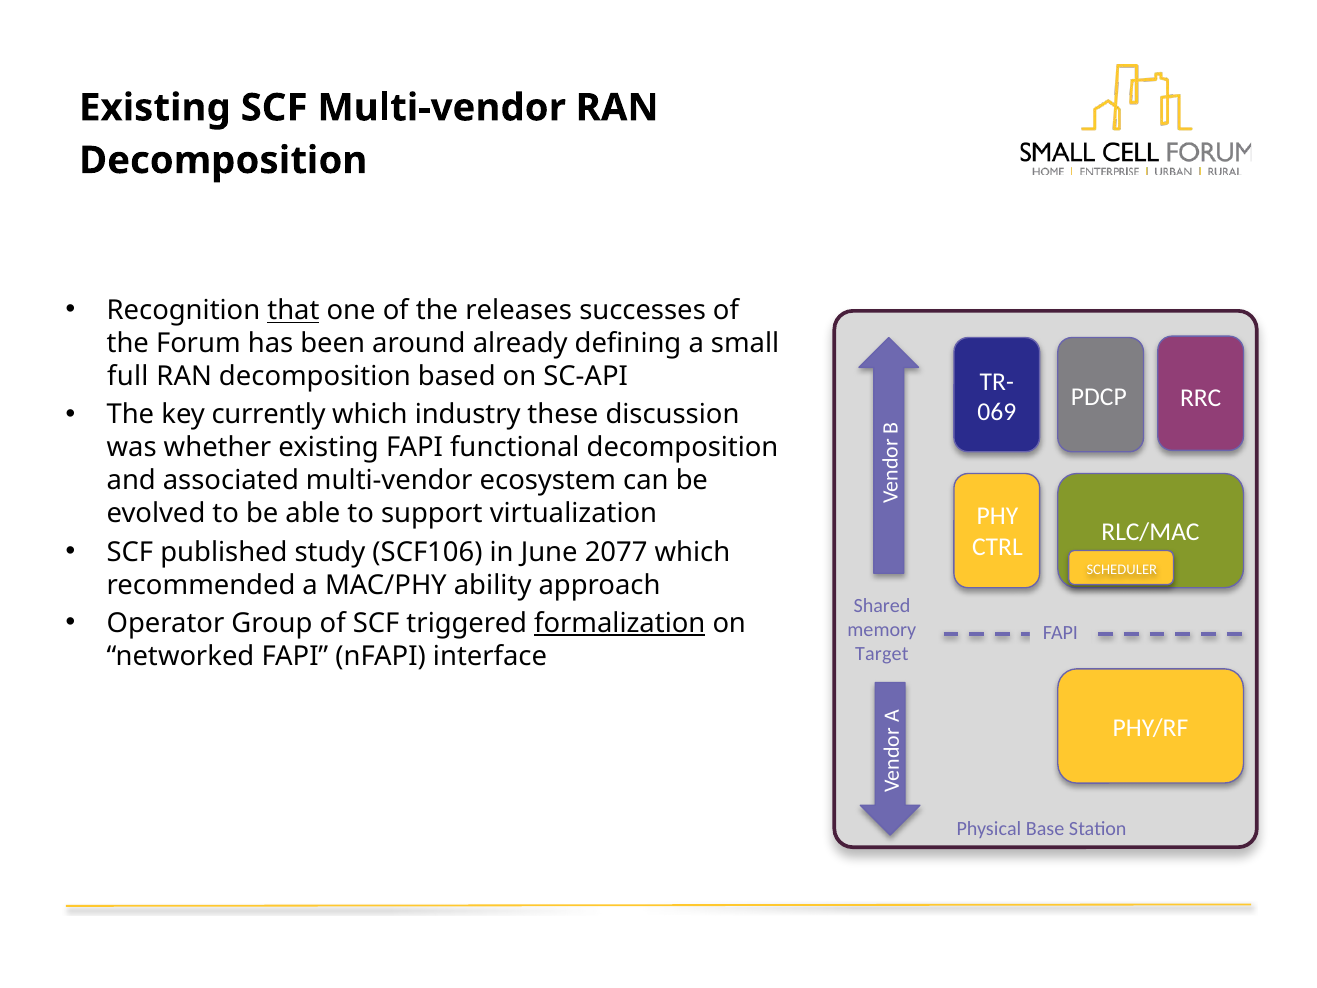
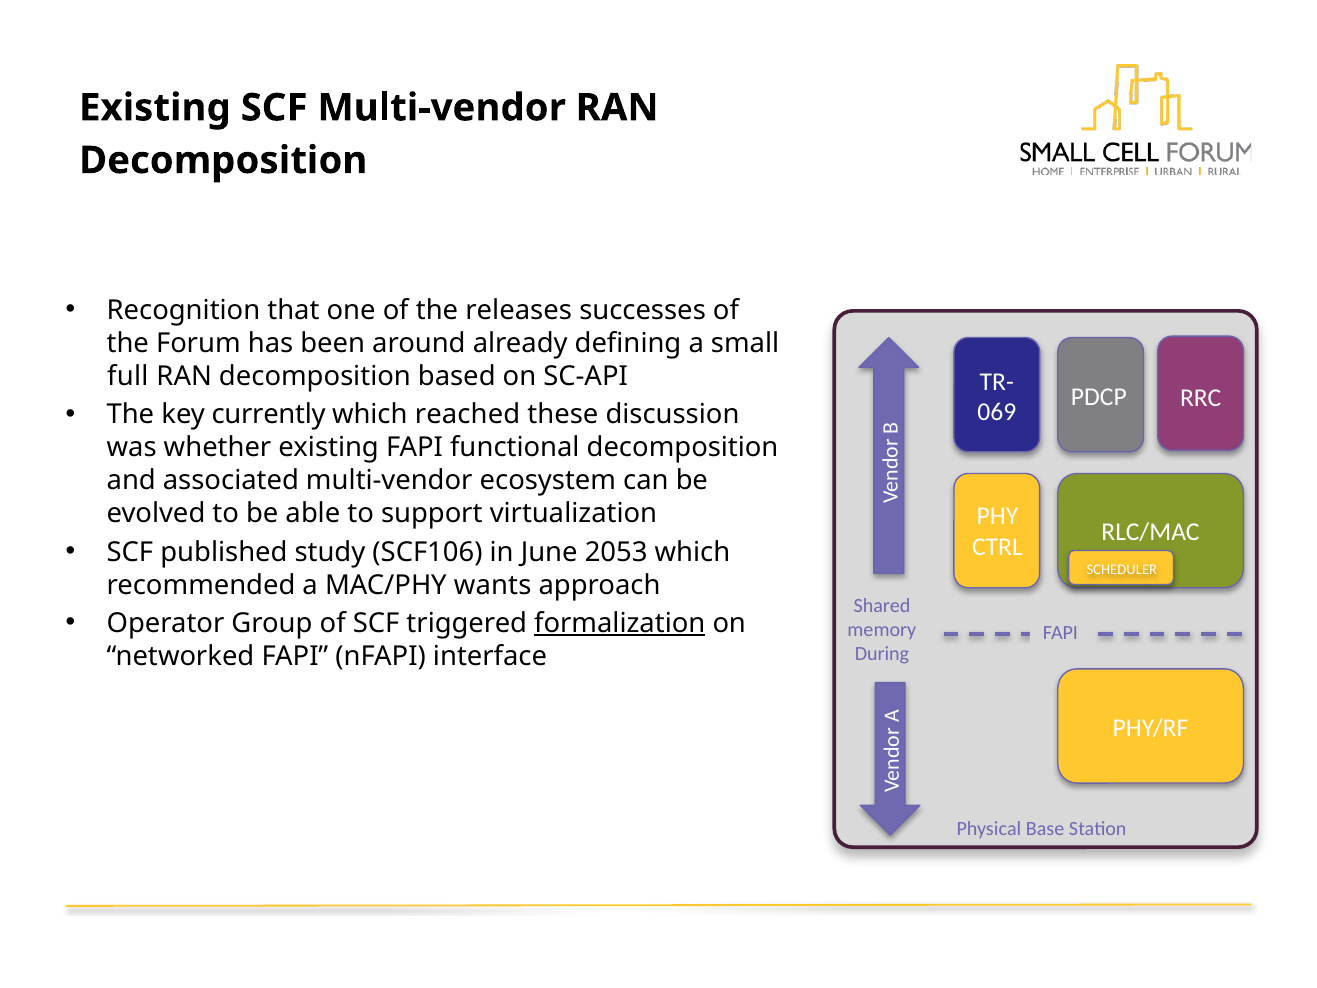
that underline: present -> none (293, 310)
industry: industry -> reached (468, 415)
2077: 2077 -> 2053 (616, 552)
ability: ability -> wants (493, 585)
Target: Target -> During (882, 654)
